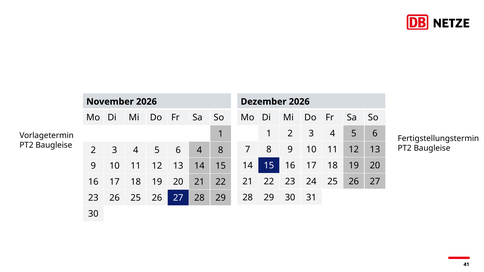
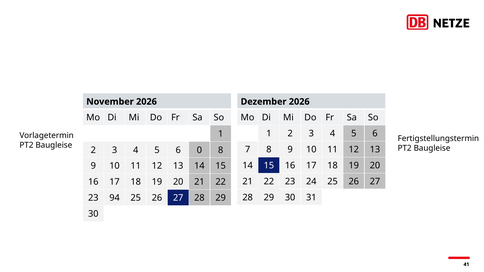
6 4: 4 -> 0 (199, 150)
23 26: 26 -> 94 (115, 198)
